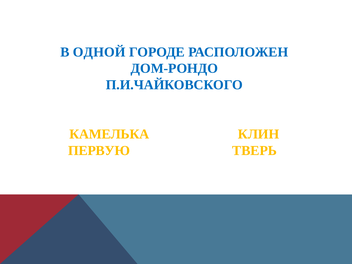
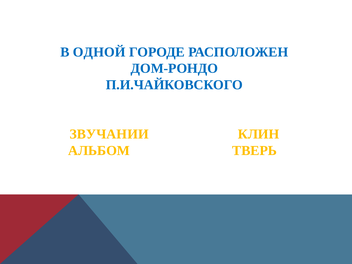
КАМЕЛЬКА: КАМЕЛЬКА -> ЗВУЧАНИИ (109, 134)
ПЕРВУЮ: ПЕРВУЮ -> АЛЬБОМ (99, 151)
